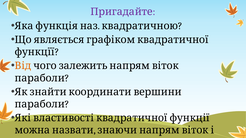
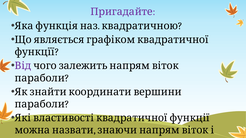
Від colour: orange -> purple (23, 66)
